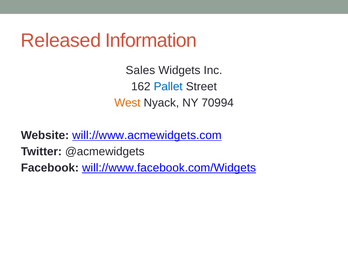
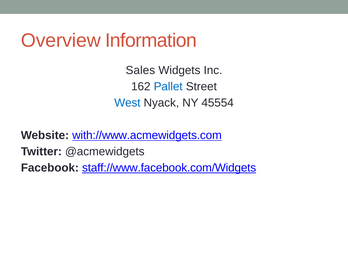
Released: Released -> Overview (61, 41)
West colour: orange -> blue (127, 103)
70994: 70994 -> 45554 (218, 103)
will://www.acmewidgets.com: will://www.acmewidgets.com -> with://www.acmewidgets.com (147, 135)
will://www.facebook.com/Widgets: will://www.facebook.com/Widgets -> staff://www.facebook.com/Widgets (169, 168)
